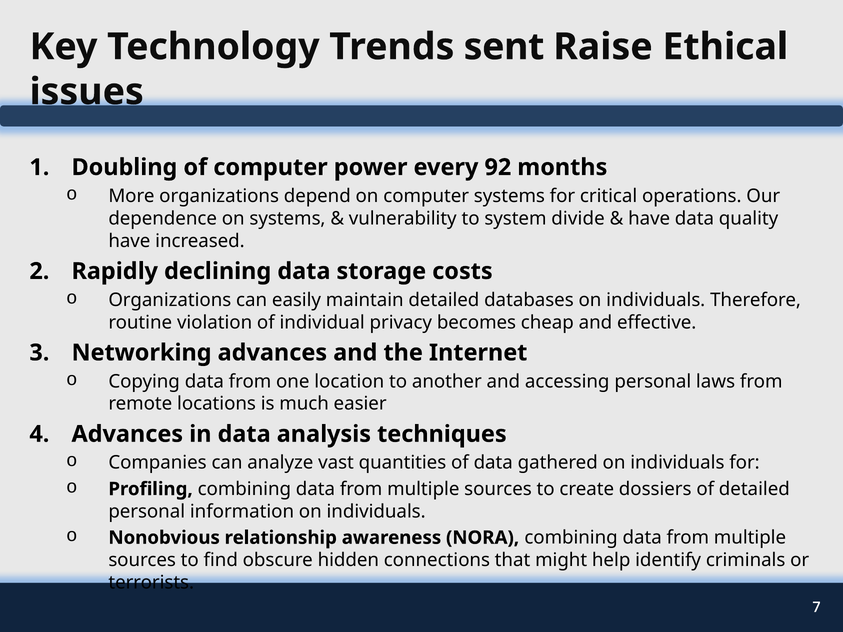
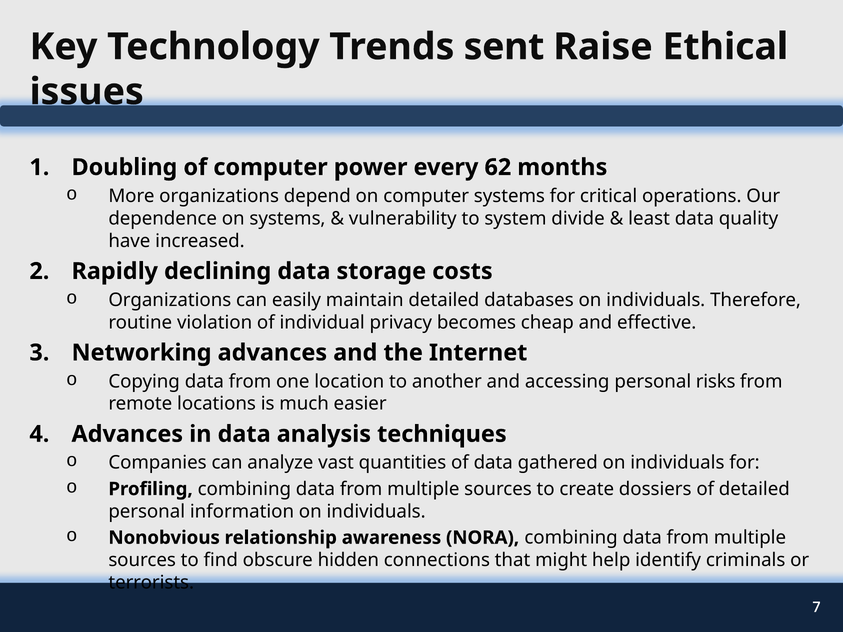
92: 92 -> 62 (498, 167)
have: have -> least (649, 219)
laws: laws -> risks (716, 382)
